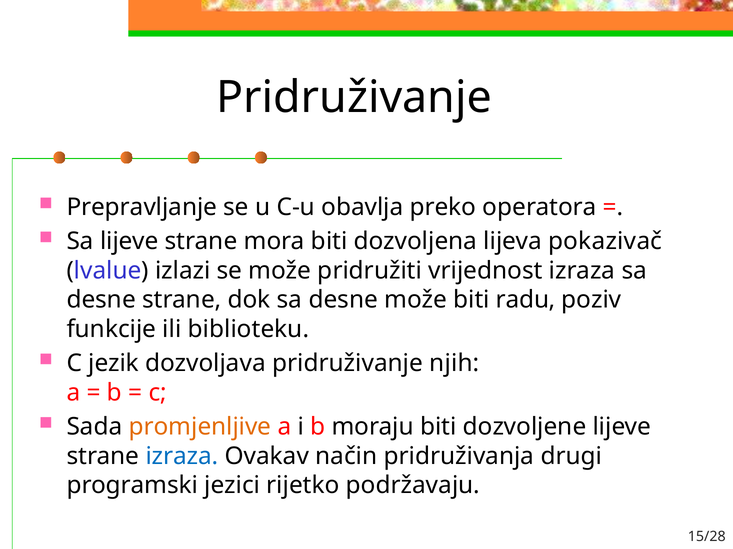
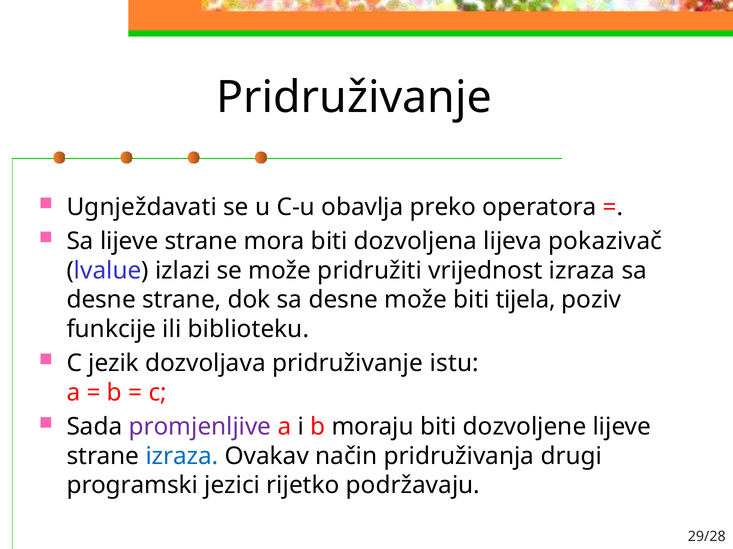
Prepravljanje: Prepravljanje -> Ugnježdavati (142, 208)
radu: radu -> tijela (526, 300)
njih: njih -> istu (454, 364)
promjenljive colour: orange -> purple (200, 427)
15/28: 15/28 -> 29/28 (707, 537)
